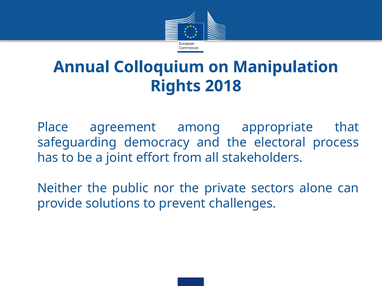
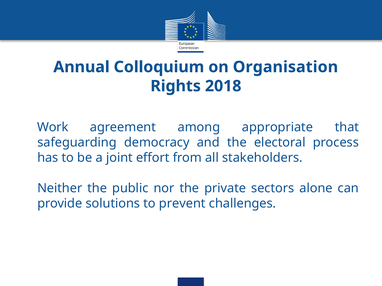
Manipulation: Manipulation -> Organisation (285, 67)
Place: Place -> Work (53, 127)
